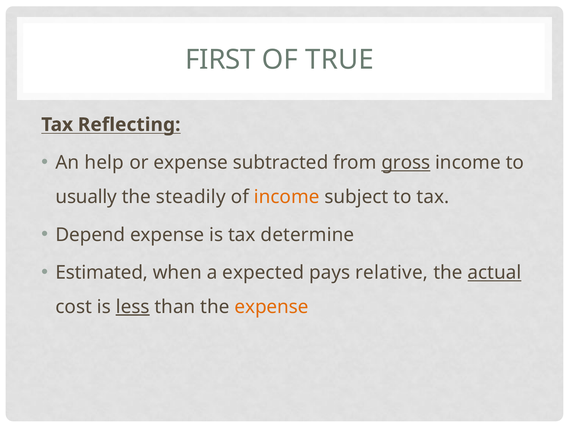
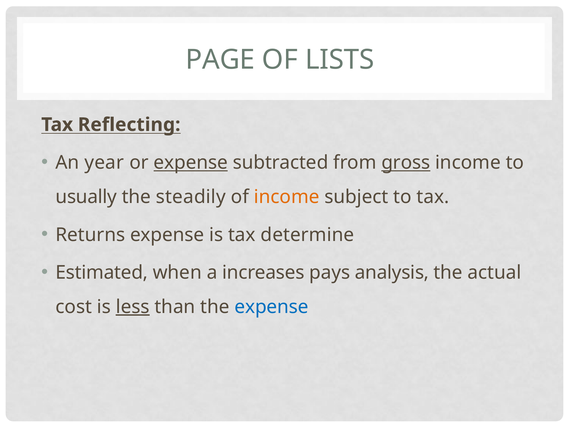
FIRST: FIRST -> PAGE (220, 60)
TRUE: TRUE -> LISTS (340, 60)
help: help -> year (104, 163)
expense underline: none -> present (191, 163)
Depend: Depend -> Returns (90, 235)
expected: expected -> increases (263, 273)
relative: relative -> analysis (392, 273)
actual underline: present -> none (494, 273)
expense colour: orange -> blue (272, 307)
